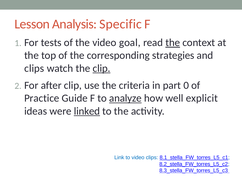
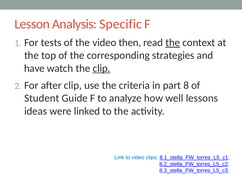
goal: goal -> then (130, 43)
clips: clips -> have (34, 69)
0: 0 -> 8 (186, 86)
Practice: Practice -> Student (42, 99)
analyze underline: present -> none (125, 99)
explicit: explicit -> lessons (202, 99)
linked underline: present -> none (87, 111)
